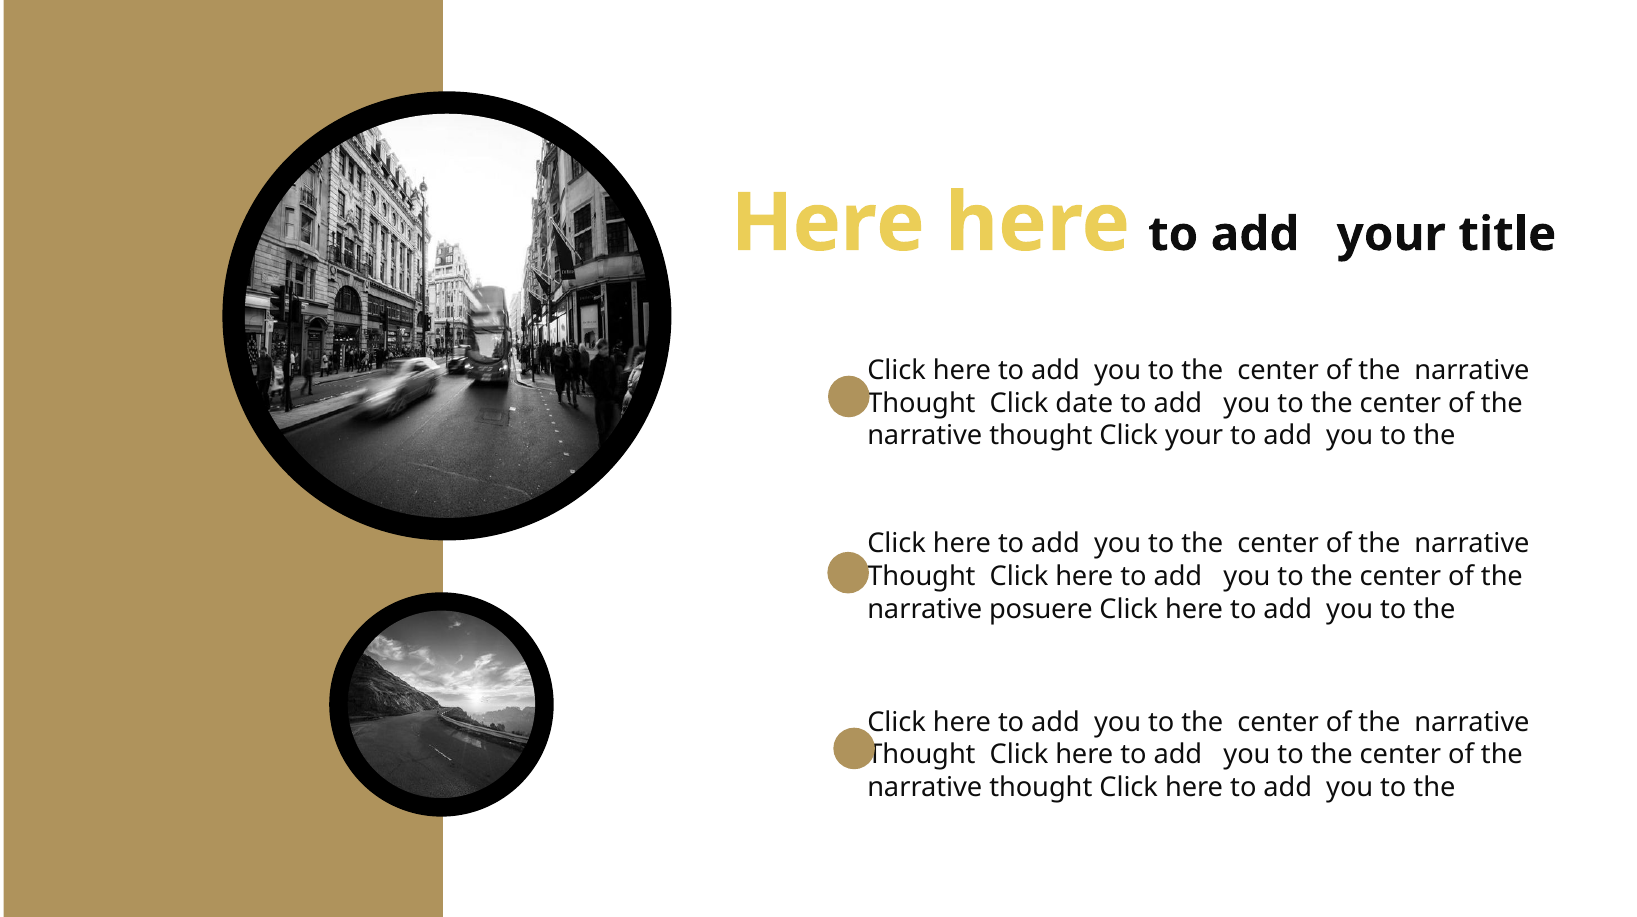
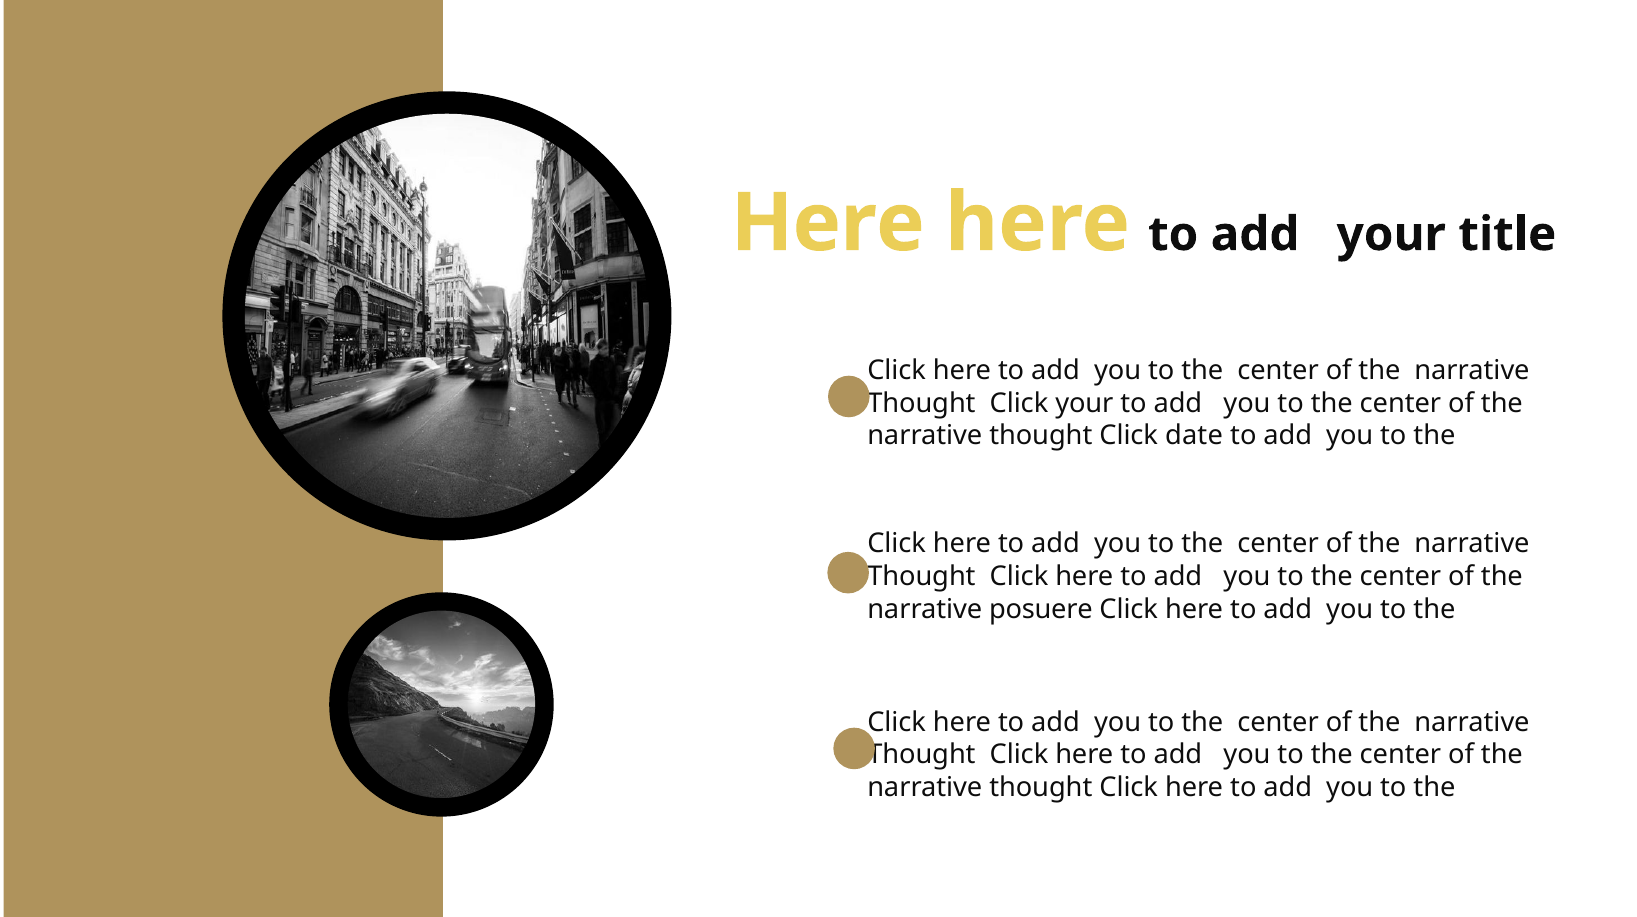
Click date: date -> your (1084, 403)
Click your: your -> date (1194, 436)
